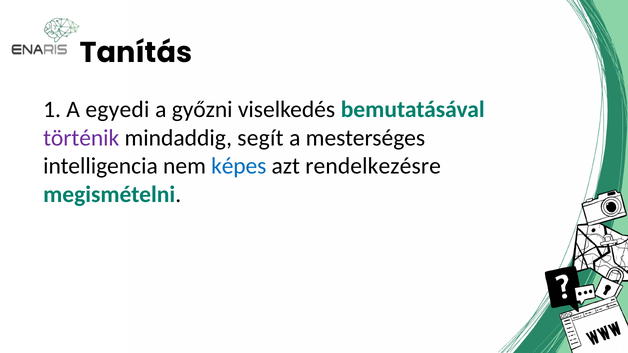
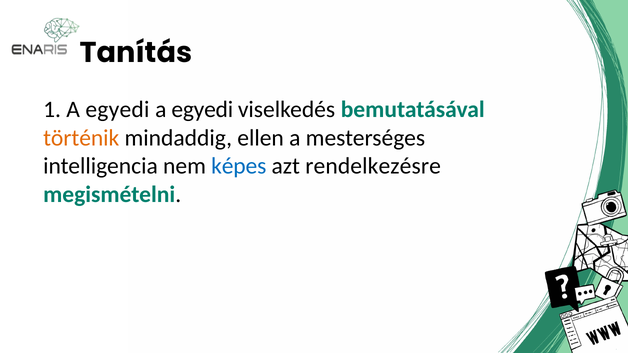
győzni: győzni -> egyedi (202, 110)
történik colour: purple -> orange (81, 138)
segít: segít -> ellen (261, 138)
